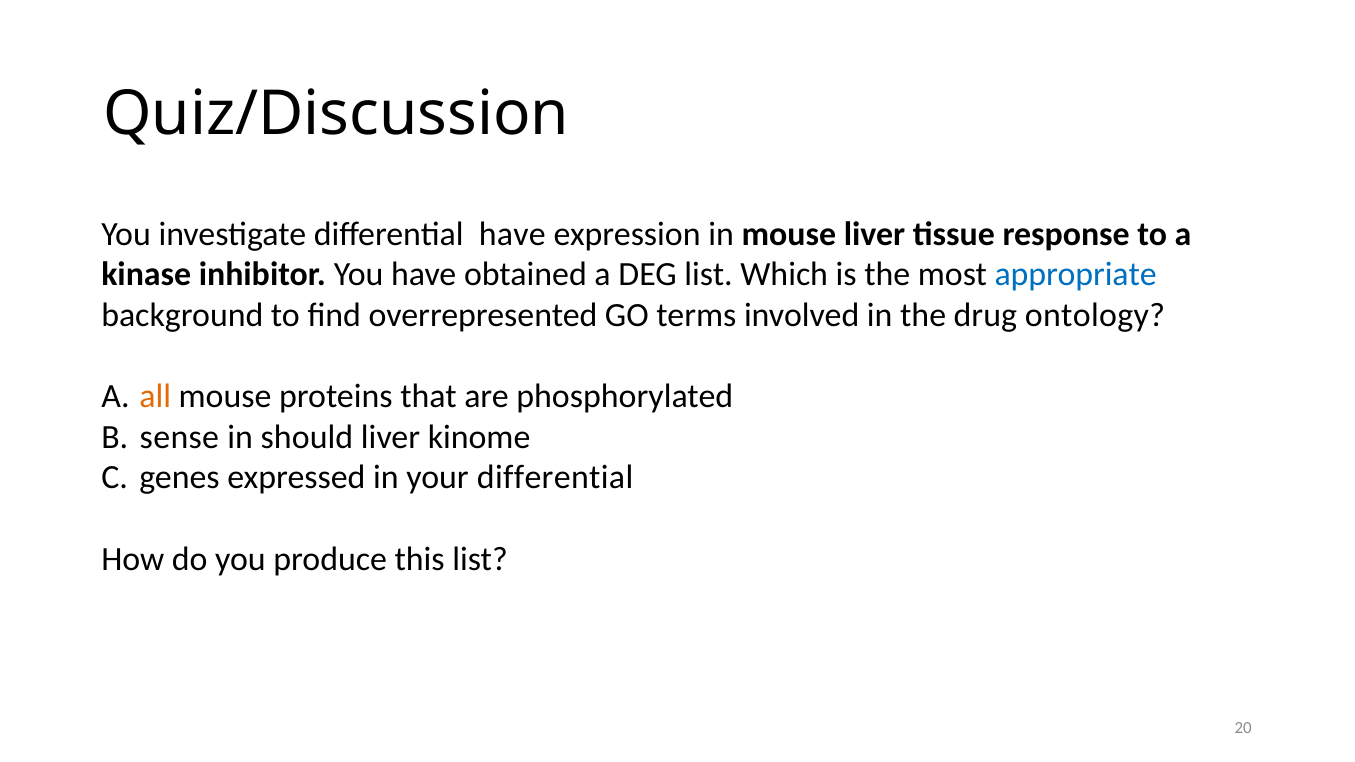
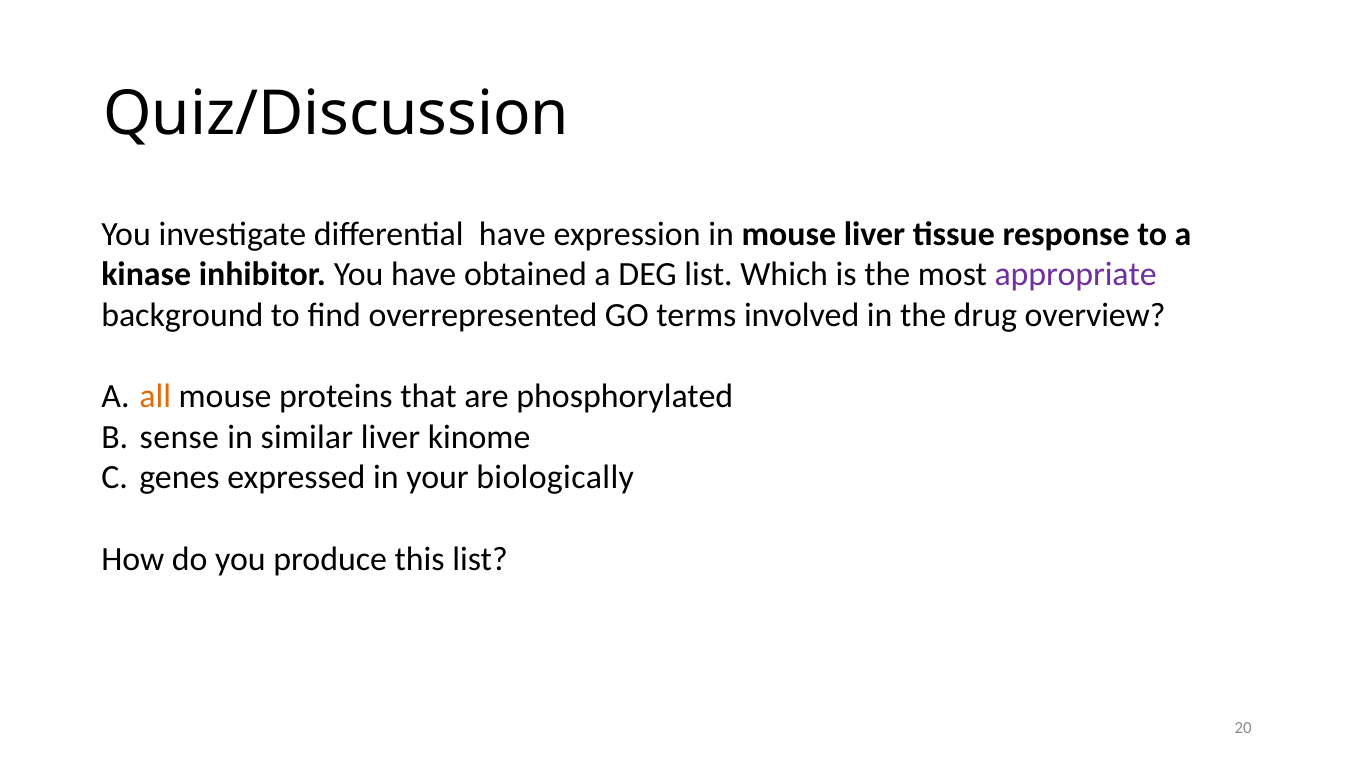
appropriate colour: blue -> purple (1076, 275)
ontology: ontology -> overview (1095, 315)
should: should -> similar (307, 437)
your differential: differential -> biologically (555, 478)
